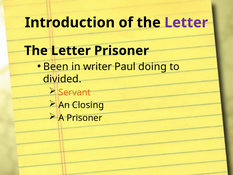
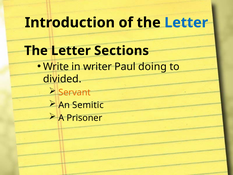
Letter colour: purple -> blue (186, 23)
Letter Prisoner: Prisoner -> Sections (122, 51)
Been: Been -> Write (56, 66)
Closing: Closing -> Semitic (88, 105)
